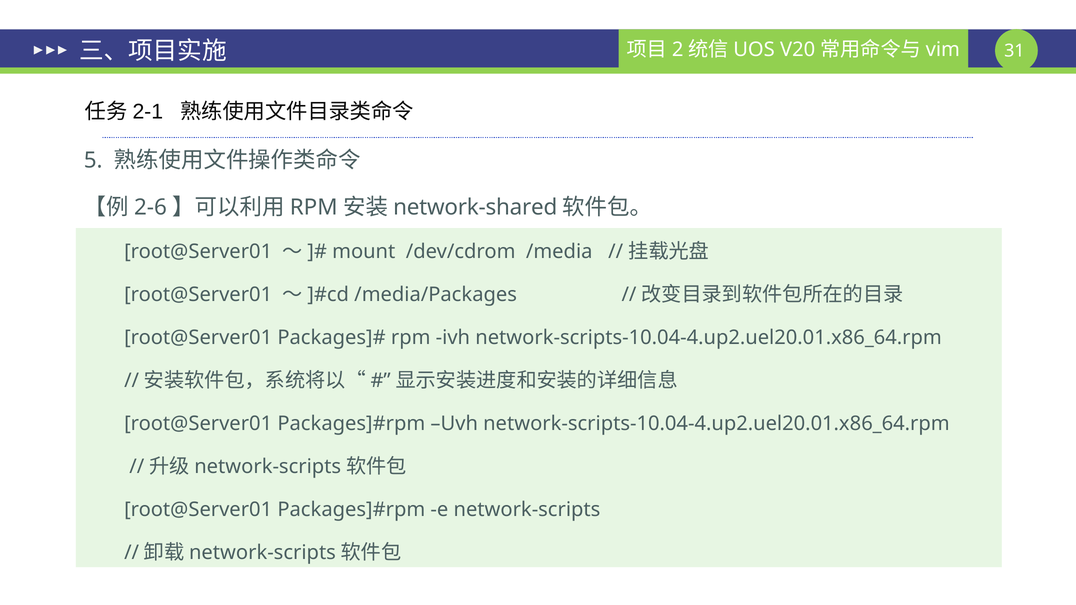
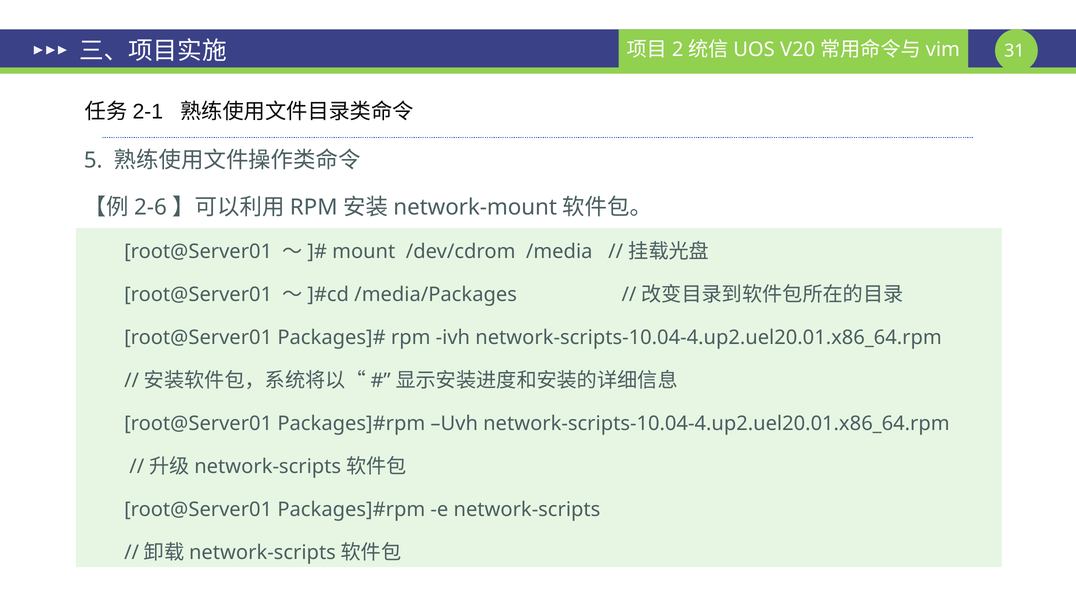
network-shared: network-shared -> network-mount (475, 207)
